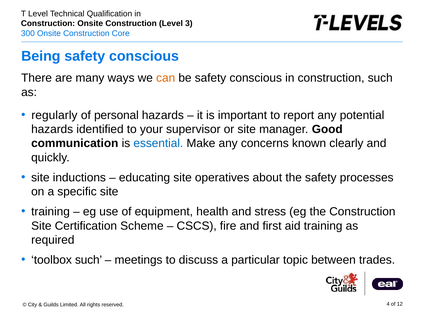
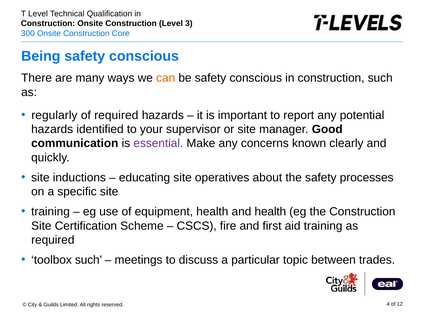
of personal: personal -> required (116, 115)
essential colour: blue -> purple (158, 143)
and stress: stress -> health (270, 212)
